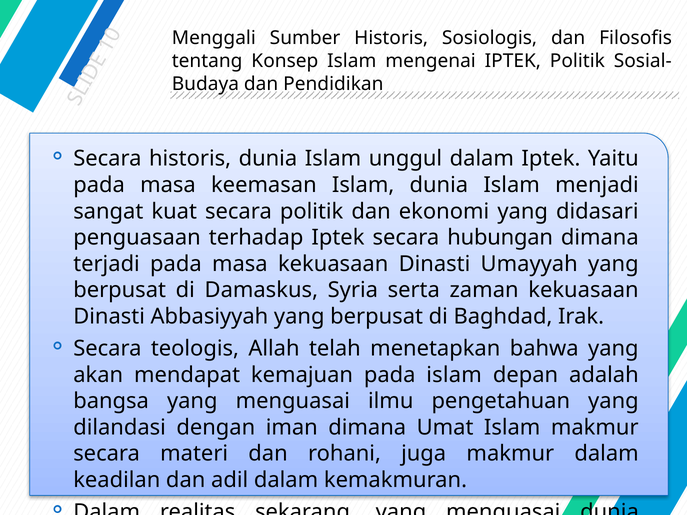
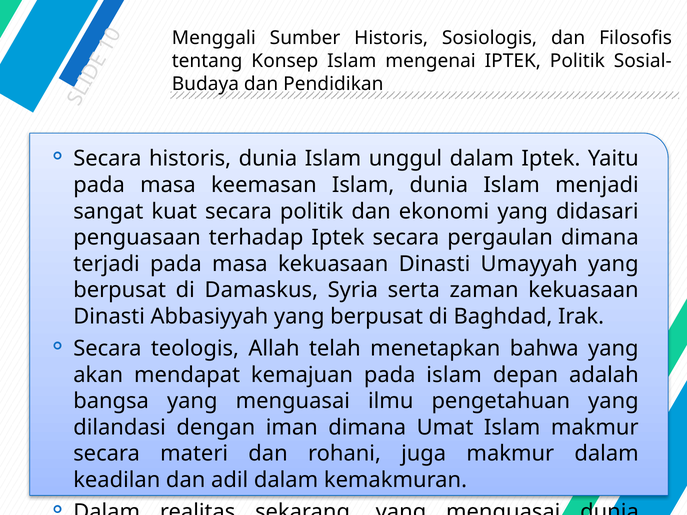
hubungan: hubungan -> pergaulan (500, 238)
